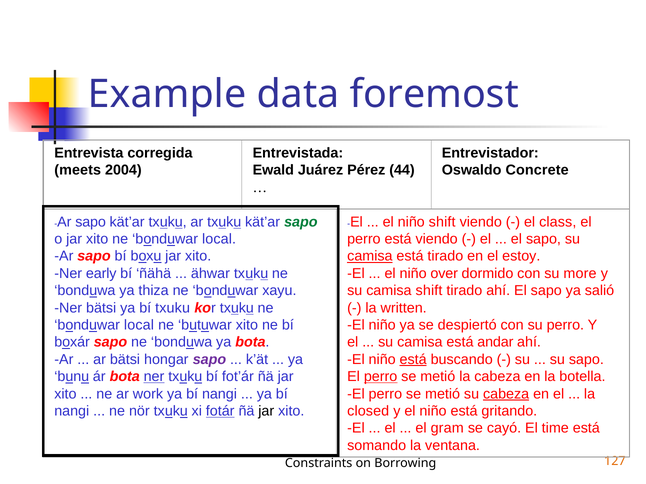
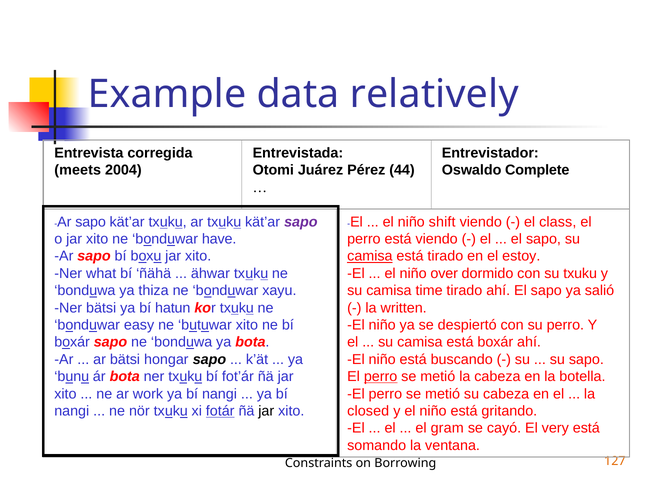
foremost: foremost -> relatively (434, 94)
Ewald: Ewald -> Otomi (273, 170)
Concrete: Concrete -> Complete (537, 170)
sapo colour: green -> purple (301, 222)
xito ne bonduwar local: local -> have (219, 239)
early: early -> what (101, 274)
su more: more -> txuku (580, 274)
camisa shift: shift -> time (429, 291)
bí txuku: txuku -> hatun (173, 308)
local: local -> easy (139, 325)
está andar: andar -> boxár (495, 343)
sapo colour: purple -> black (209, 360)
está underline: present -> none (413, 360)
ner underline: present -> none (154, 377)
cabeza underline: present -> none (506, 394)
time: time -> very (555, 429)
